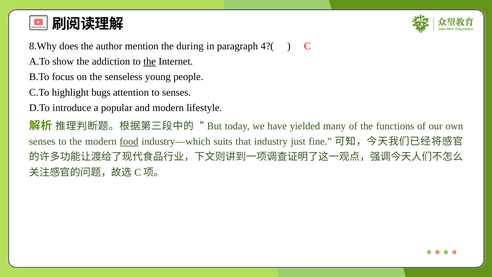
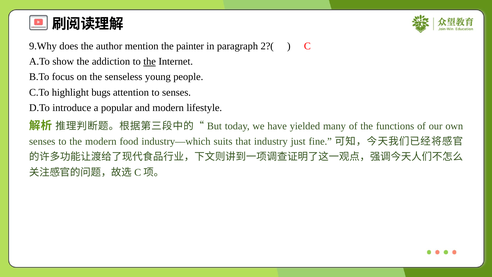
8.Why: 8.Why -> 9.Why (43, 46)
during: during -> painter (190, 46)
4?(: 4?( -> 2?( (267, 46)
food underline: present -> none (129, 141)
